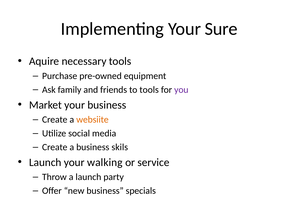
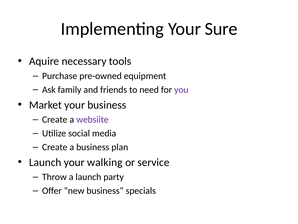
to tools: tools -> need (149, 89)
websiite colour: orange -> purple (92, 119)
skils: skils -> plan (120, 147)
